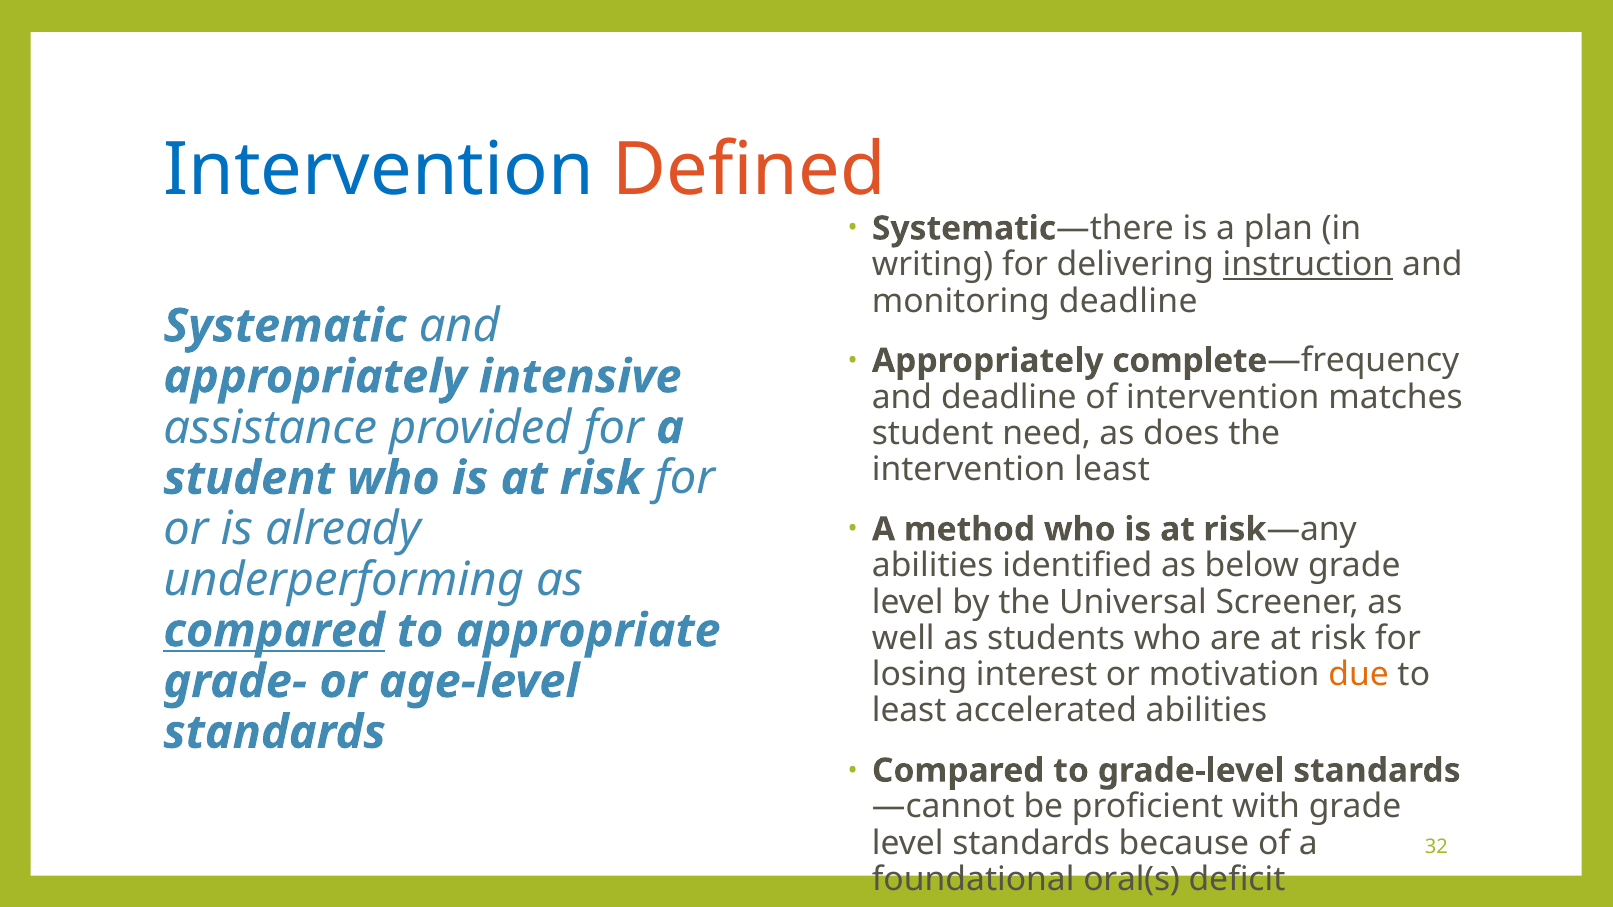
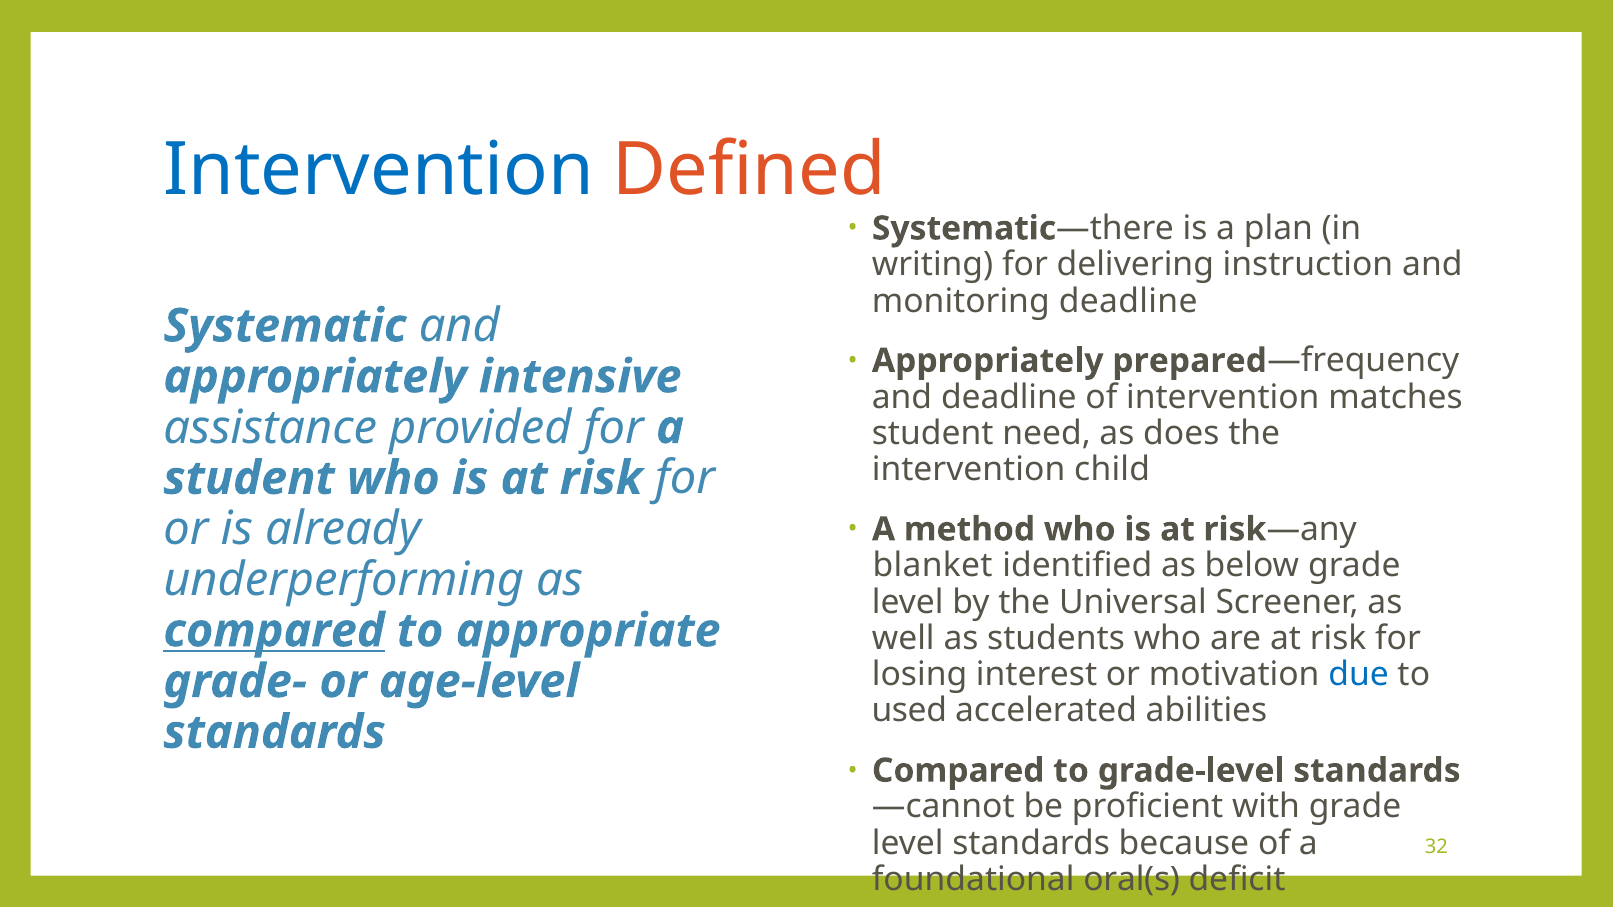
instruction underline: present -> none (1308, 265)
complete: complete -> prepared (1190, 361)
intervention least: least -> child (1112, 470)
abilities: abilities -> blanket (933, 566)
due colour: orange -> blue (1359, 675)
least: least -> used (909, 711)
